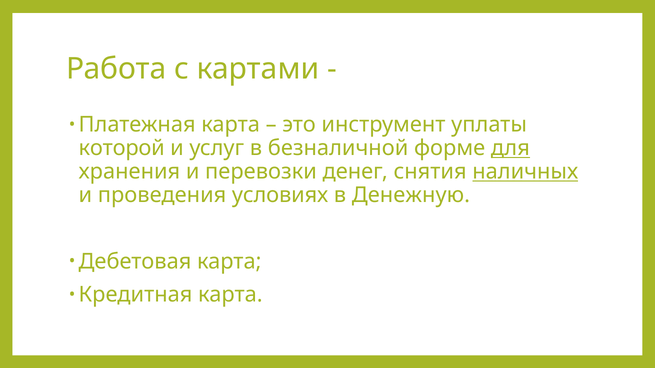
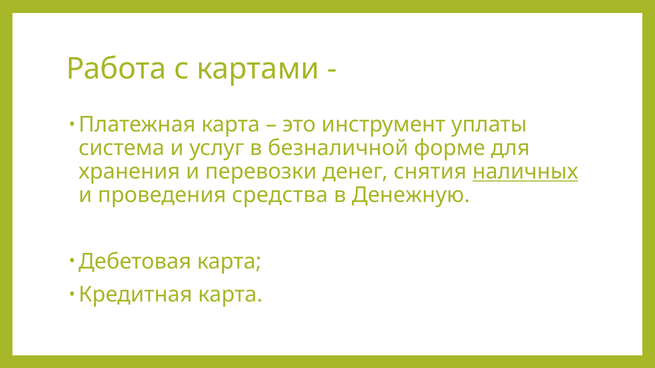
которой: которой -> система (122, 148)
для underline: present -> none (510, 148)
условиях: условиях -> средства (280, 195)
